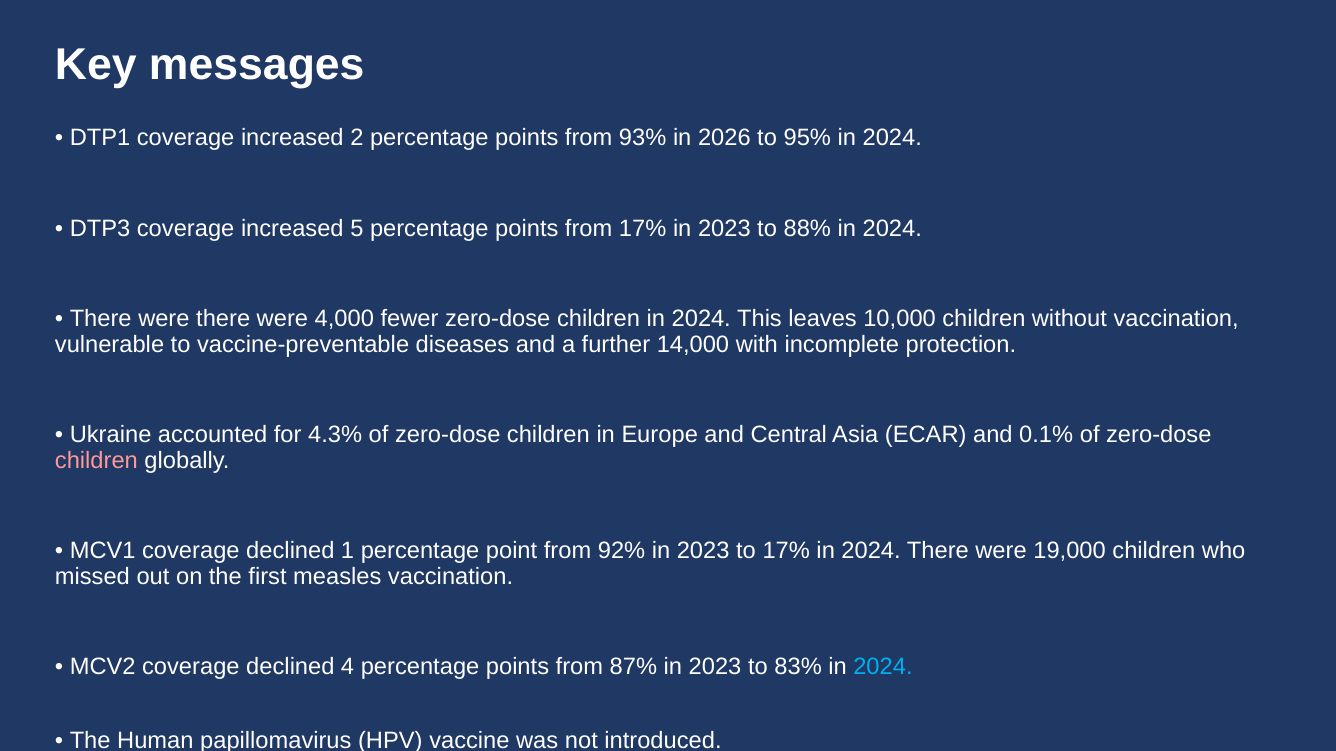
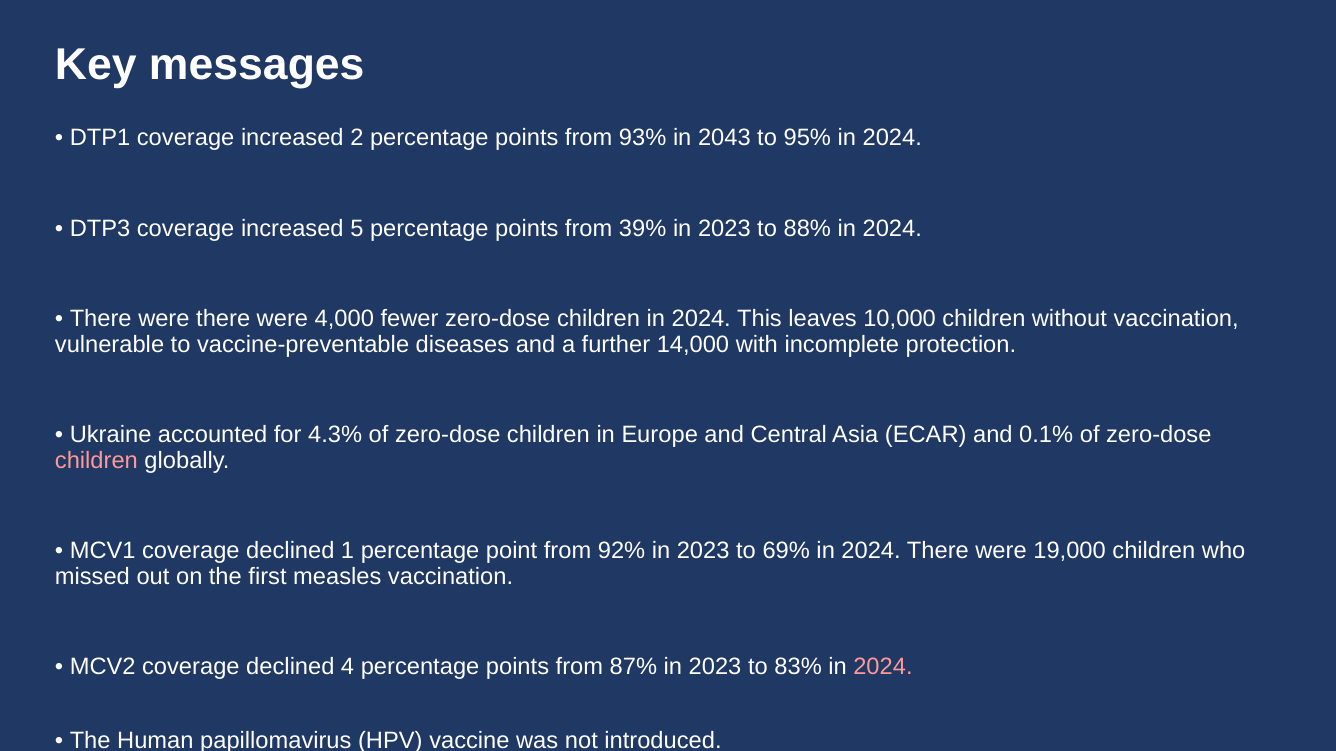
2026: 2026 -> 2043 (724, 138)
from 17%: 17% -> 39% (643, 228)
to 17%: 17% -> 69% (786, 551)
2024 colour: light blue -> pink (883, 667)
